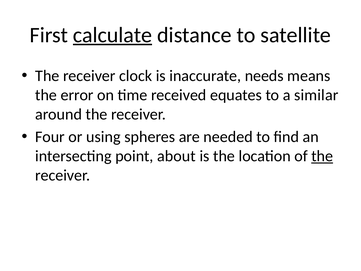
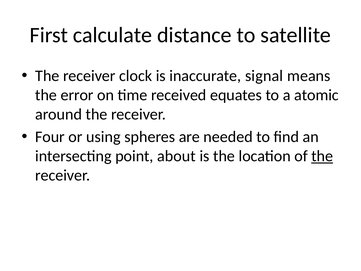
calculate underline: present -> none (113, 35)
needs: needs -> signal (264, 76)
similar: similar -> atomic (316, 95)
